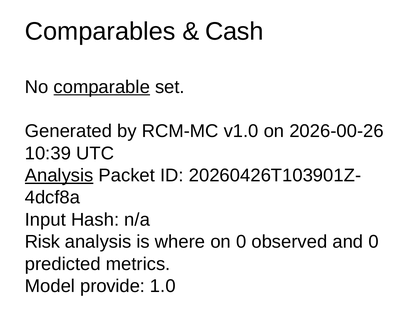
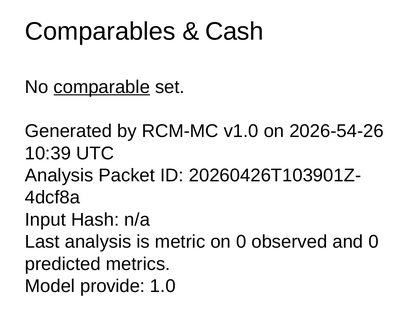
2026-00-26: 2026-00-26 -> 2026-54-26 (337, 131)
Analysis underline: present -> none (59, 176)
Risk: Risk -> Last (42, 242)
where: where -> metric (180, 242)
